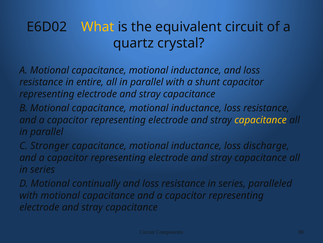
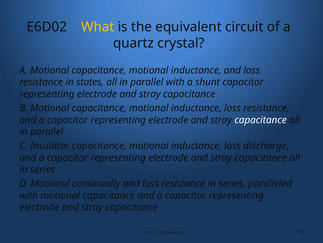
entire: entire -> states (90, 82)
capacitance colour: yellow -> white (261, 120)
Stronger: Stronger -> Insulator (50, 145)
